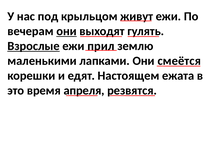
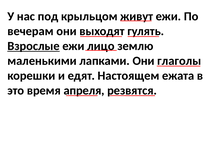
они underline: present -> none (66, 31)
прил: прил -> лицо (101, 46)
смеётся: смеётся -> глаголы (179, 61)
